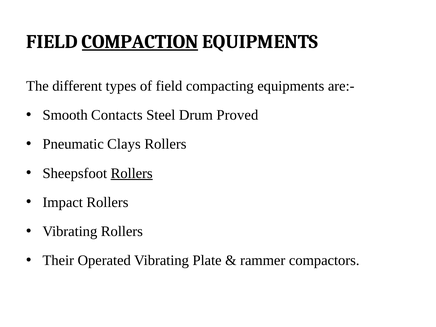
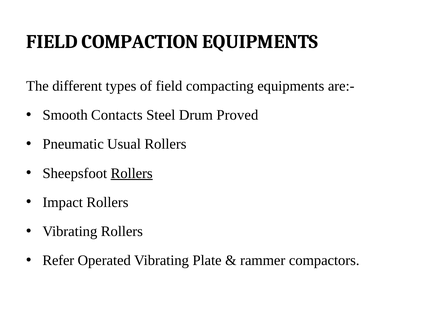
COMPACTION underline: present -> none (140, 42)
Clays: Clays -> Usual (124, 144)
Their: Their -> Refer (58, 260)
